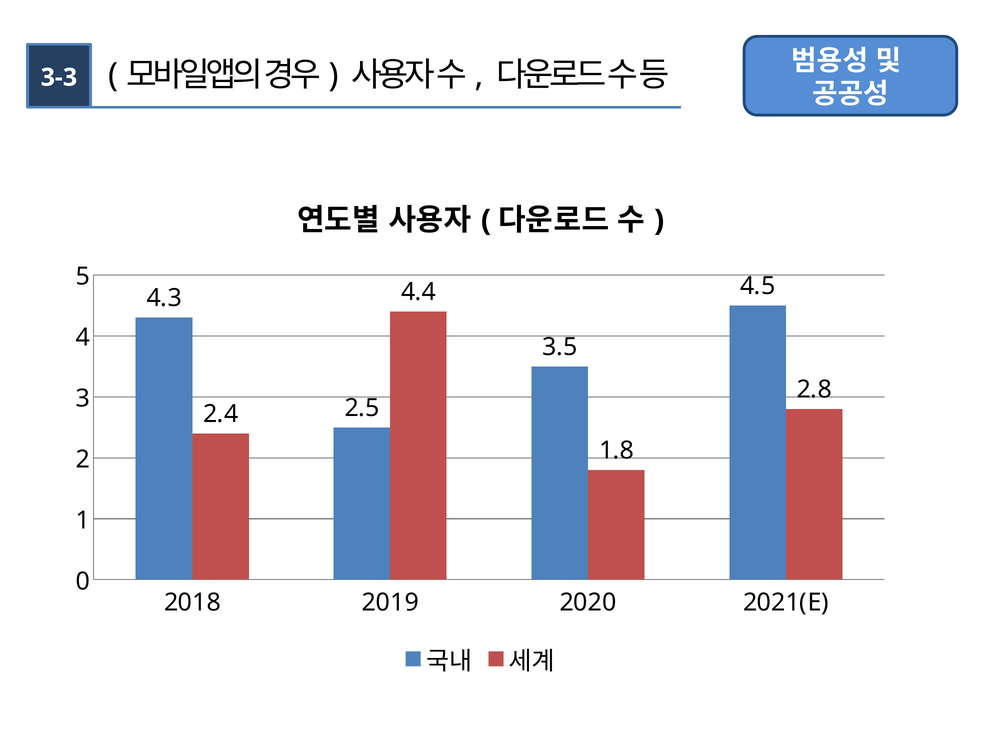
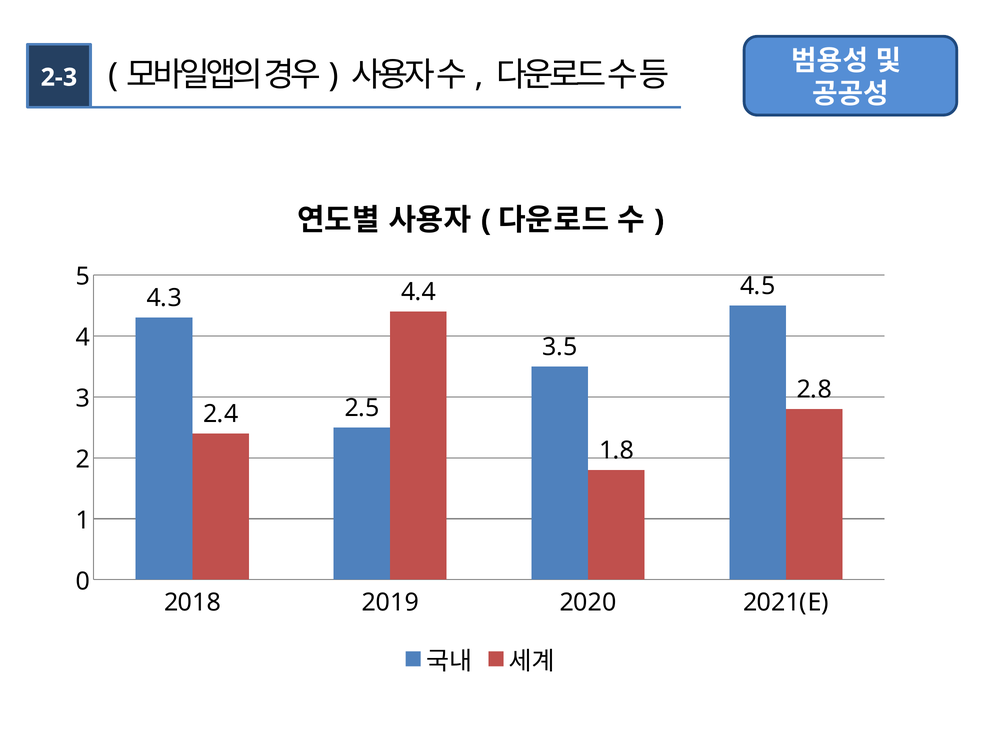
3-3: 3-3 -> 2-3 (59, 77)
